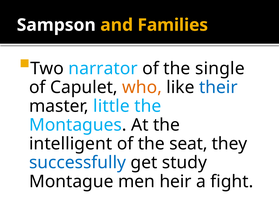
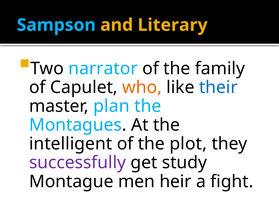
Sampson colour: white -> light blue (56, 25)
Families: Families -> Literary (173, 25)
single: single -> family (220, 69)
little: little -> plan (111, 106)
seat: seat -> plot (188, 144)
successfully colour: blue -> purple (78, 163)
